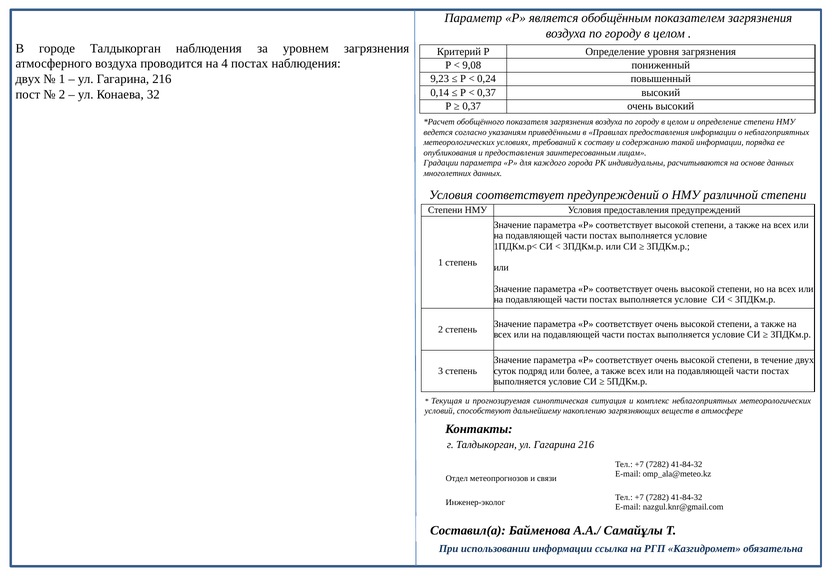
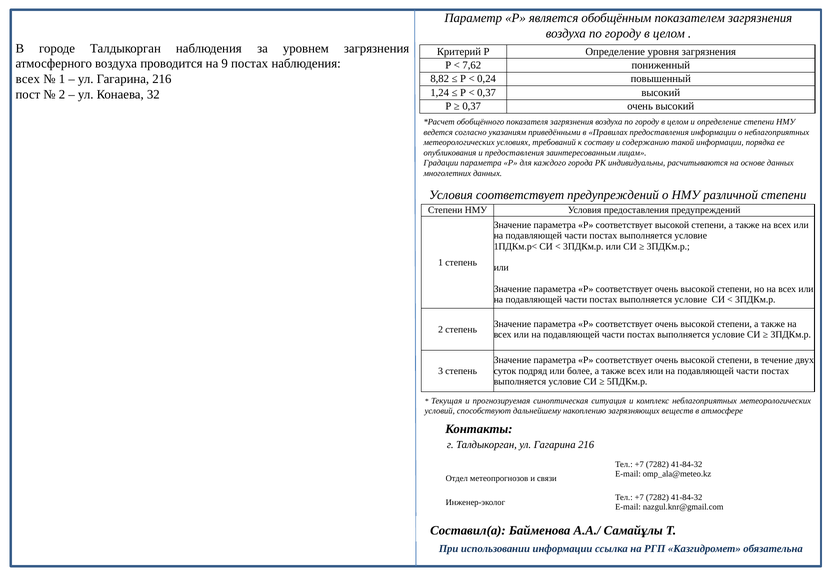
4: 4 -> 9 (225, 64)
9,08: 9,08 -> 7,62 (472, 65)
двух: двух -> всех (28, 79)
9,23: 9,23 -> 8,82 (440, 79)
0,14: 0,14 -> 1,24 (440, 93)
